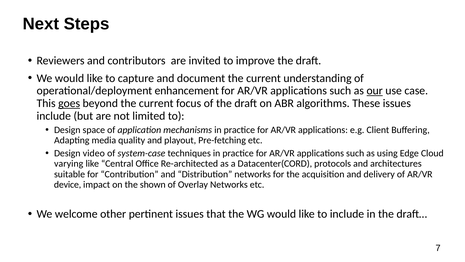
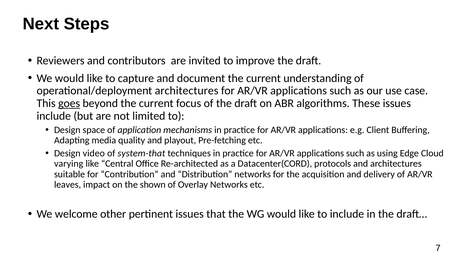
operational/deployment enhancement: enhancement -> architectures (187, 91)
our underline: present -> none (375, 91)
system-case: system-case -> system-that (141, 153)
device: device -> leaves (68, 184)
